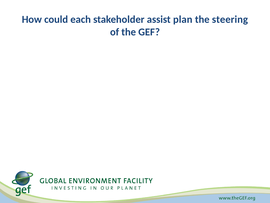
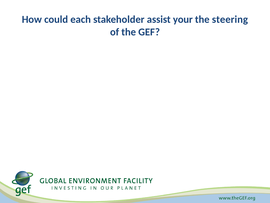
plan: plan -> your (183, 19)
